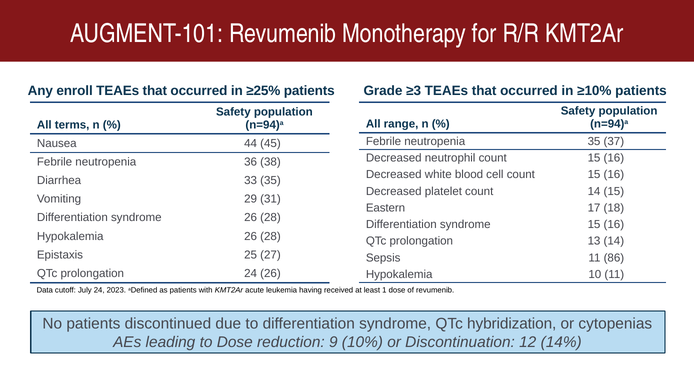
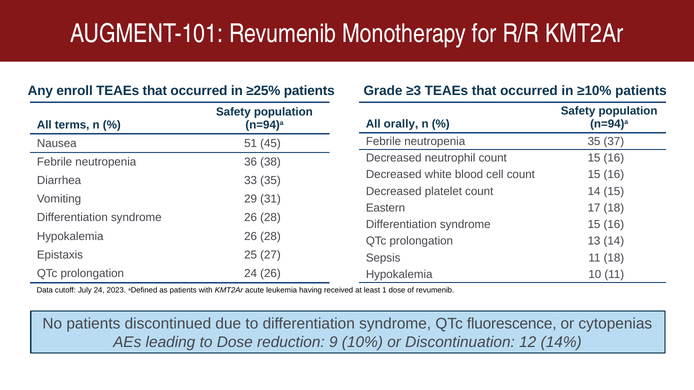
range: range -> orally (401, 124)
44: 44 -> 51 (251, 143)
11 86: 86 -> 18 (614, 258)
hybridization: hybridization -> fluorescence (512, 324)
